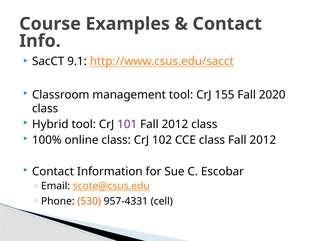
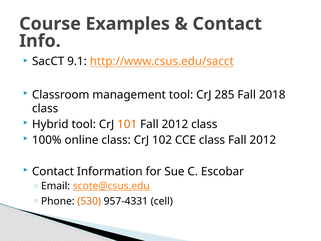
155: 155 -> 285 (224, 95)
2020: 2020 -> 2018 (272, 95)
101 colour: purple -> orange (127, 124)
